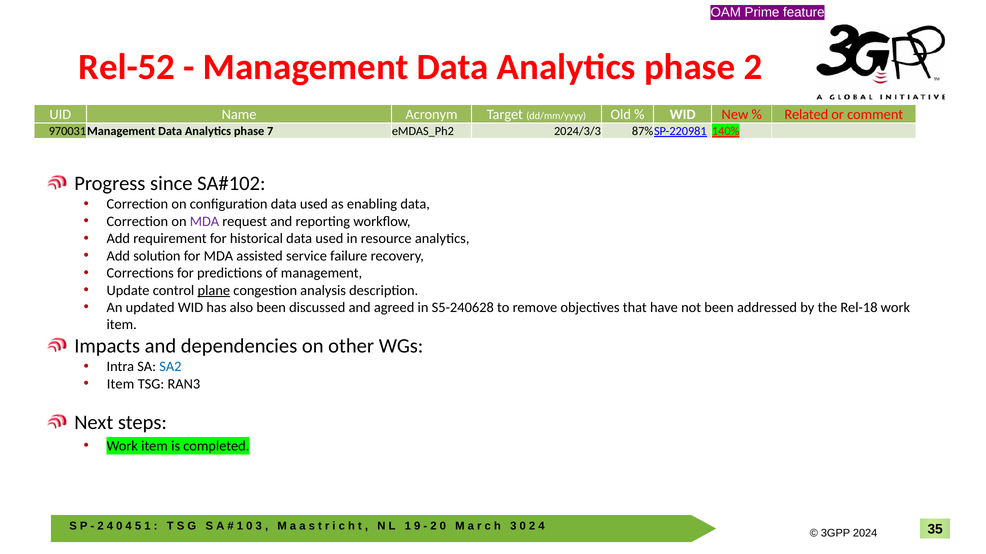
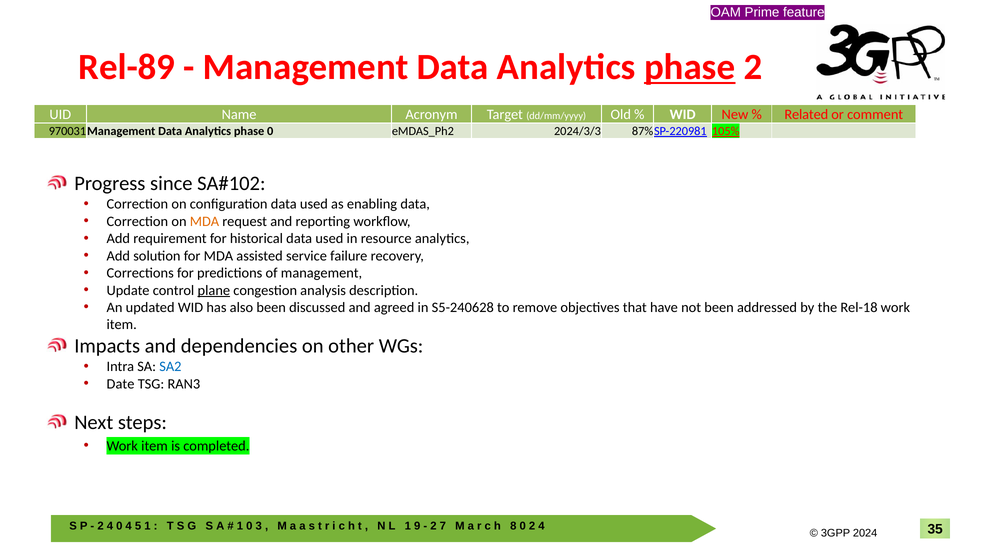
Rel-52: Rel-52 -> Rel-89 (127, 67)
phase underline: none -> present (690, 67)
phase 7: 7 -> 0 (270, 131)
140%: 140% -> 105% (726, 131)
MDA colour: purple -> orange (205, 222)
Item: Item -> Date (121, 384)
2 0: 0 -> 7 (443, 527)
3: 3 -> 8 (513, 527)
